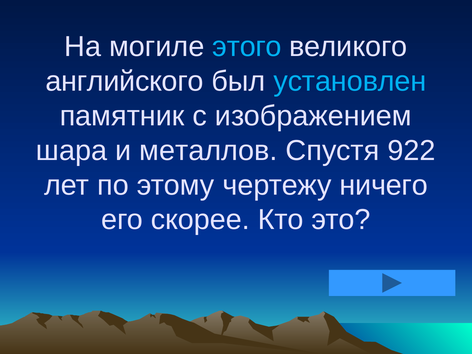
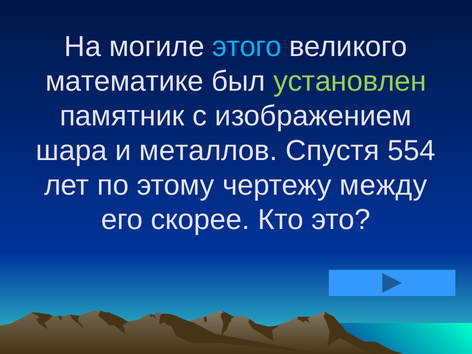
английского: английского -> математике (124, 81)
установлен colour: light blue -> light green (350, 81)
922: 922 -> 554 (411, 151)
ничего: ничего -> между (383, 185)
